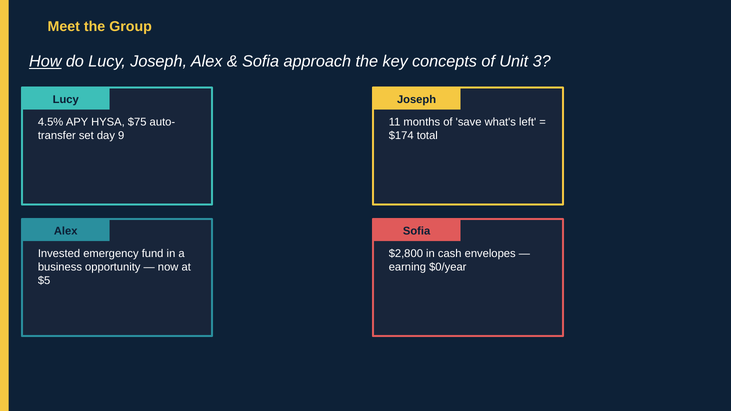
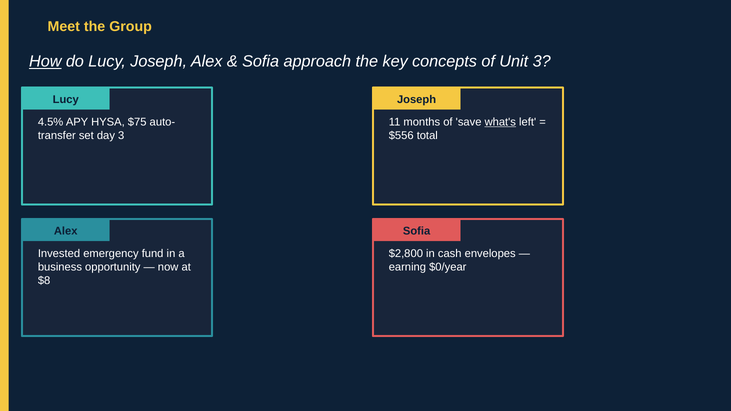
what's underline: none -> present (500, 122)
day 9: 9 -> 3 (121, 136)
$174: $174 -> $556 (401, 136)
$5: $5 -> $8 (44, 281)
